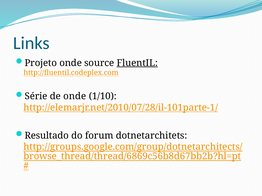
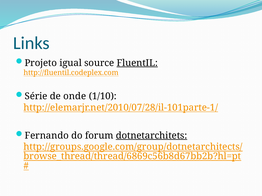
Projeto onde: onde -> igual (71, 63)
Resultado: Resultado -> Fernando (47, 136)
dotnetarchitets underline: none -> present (151, 136)
